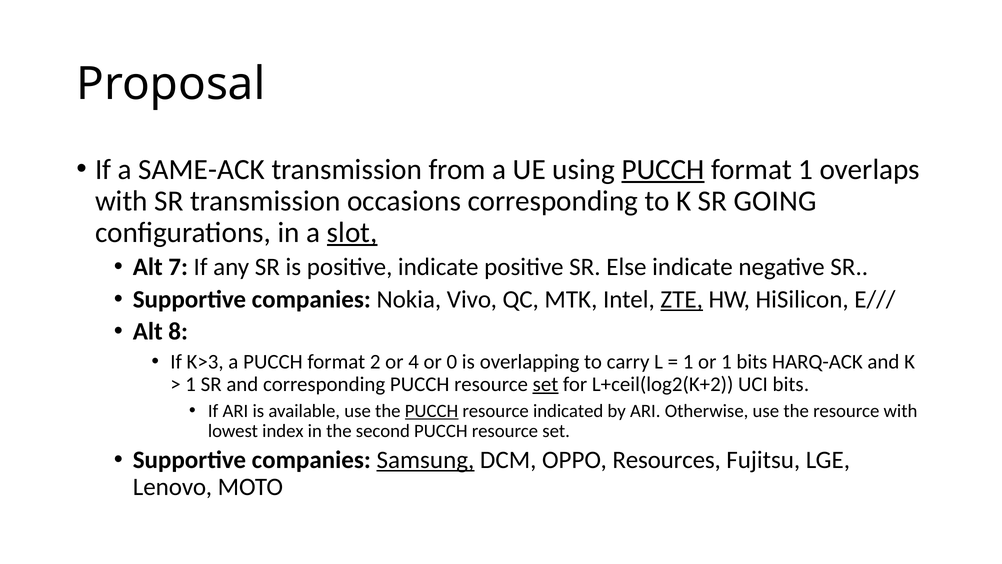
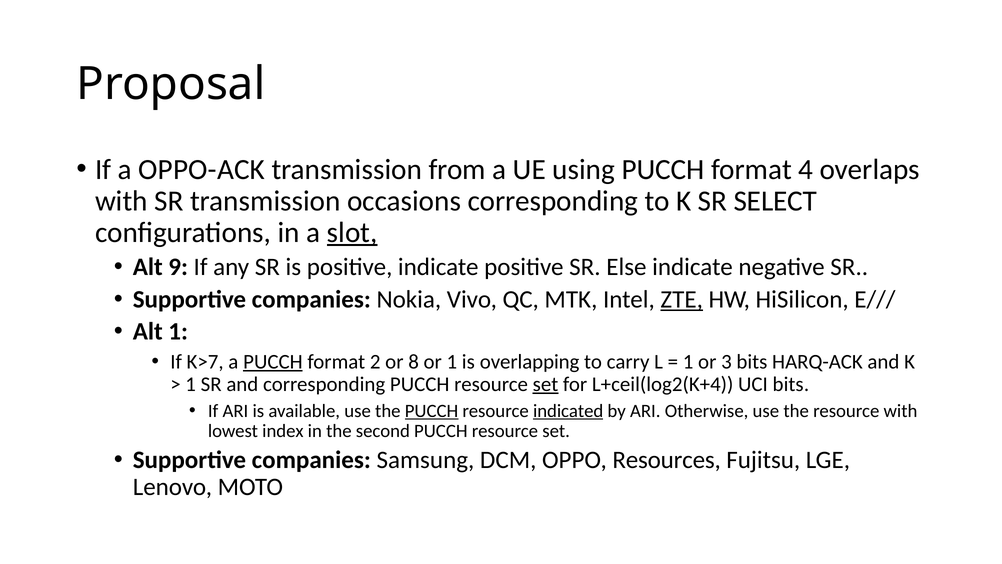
SAME-ACK: SAME-ACK -> OPPO-ACK (202, 169)
PUCCH underline: present -> none (663, 169)
format 1: 1 -> 4 (806, 169)
GOING: GOING -> SELECT (775, 201)
7: 7 -> 9 (178, 267)
Alt 8: 8 -> 1 (178, 331)
K>3: K>3 -> K>7 (205, 361)
PUCCH underline: none -> present (273, 361)
4: 4 -> 8 (414, 361)
or 0: 0 -> 1 (452, 361)
or 1: 1 -> 3 (726, 361)
L+ceil(log2(K+2: L+ceil(log2(K+2 -> L+ceil(log2(K+4 (663, 384)
indicated underline: none -> present (568, 411)
Samsung underline: present -> none (425, 460)
